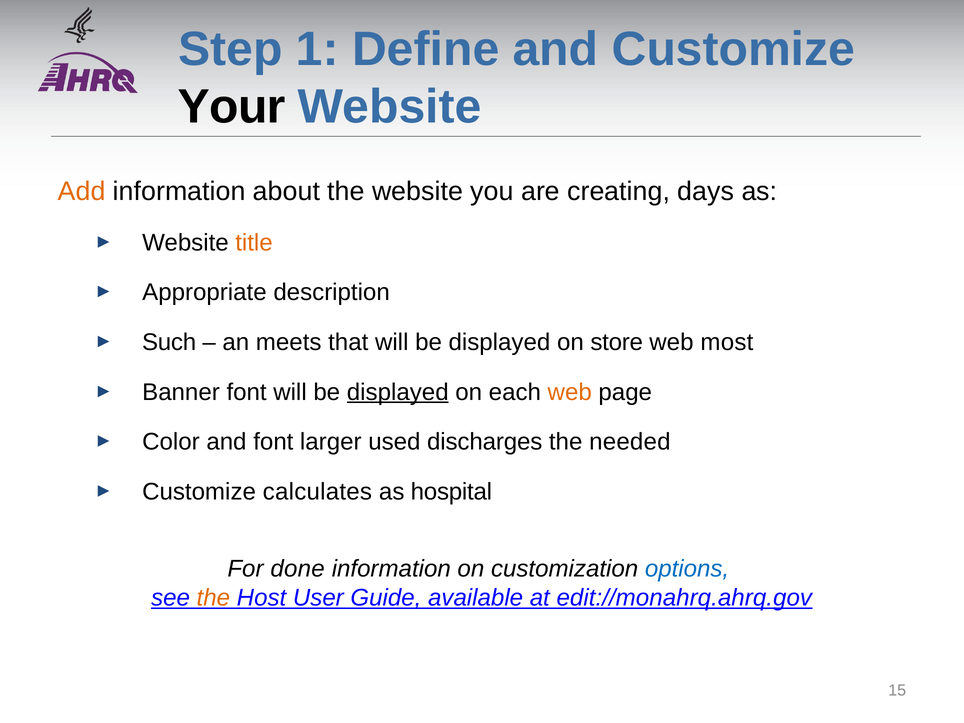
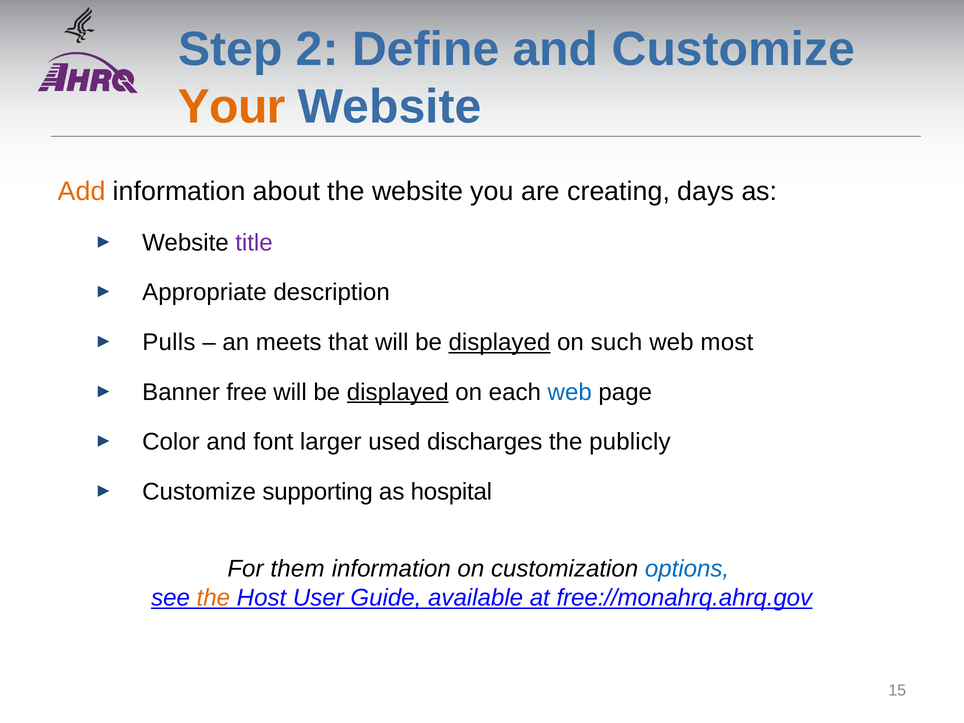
1: 1 -> 2 (317, 49)
Your colour: black -> orange (232, 107)
title colour: orange -> purple (254, 243)
Such: Such -> Pulls (169, 342)
displayed underline: none -> present (499, 342)
store: store -> such (616, 342)
Banner font: font -> free (247, 392)
web colour: orange -> blue (570, 392)
needed: needed -> publicly (630, 442)
calculates: calculates -> supporting (318, 492)
done: done -> them (298, 569)
edit://monahrq.ahrq.gov: edit://monahrq.ahrq.gov -> free://monahrq.ahrq.gov (684, 598)
